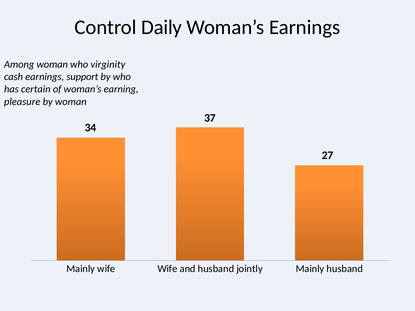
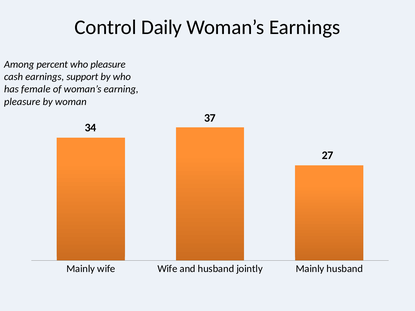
Among woman: woman -> percent (52, 64)
who virginity: virginity -> pleasure (108, 64)
certain: certain -> female (36, 89)
